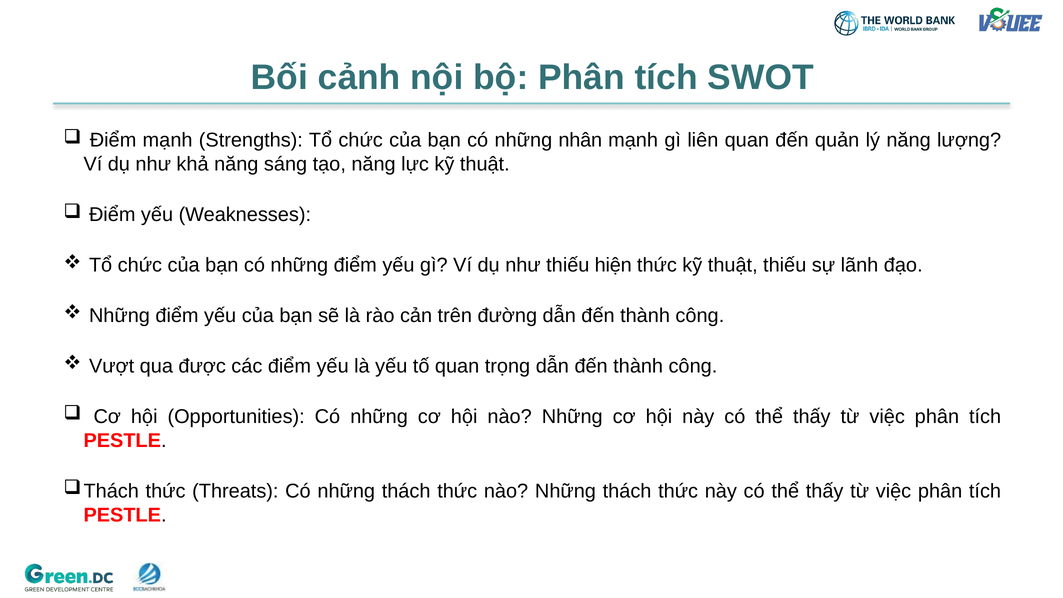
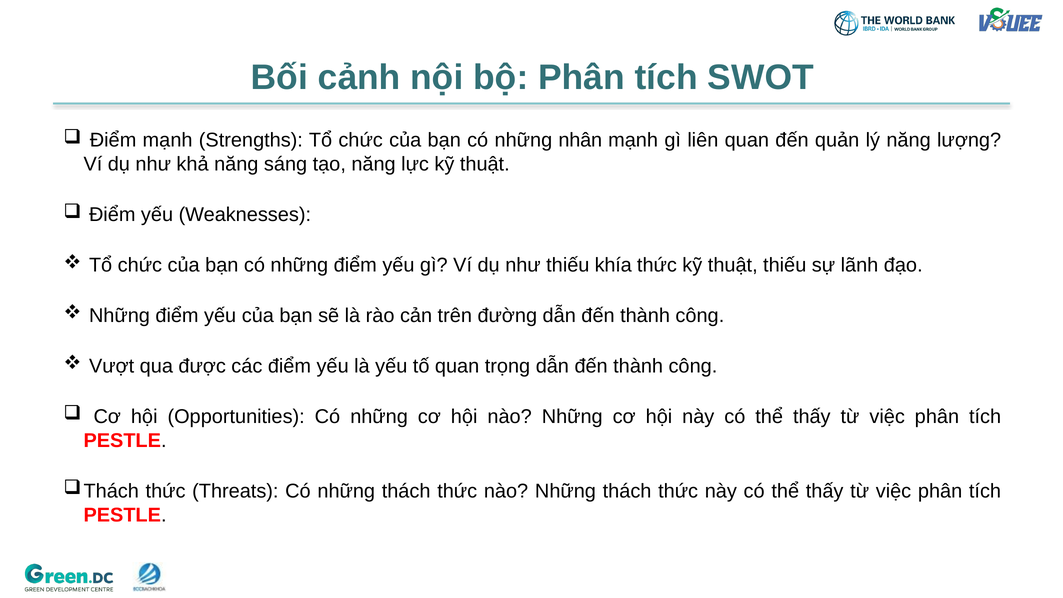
hiện: hiện -> khía (613, 265)
